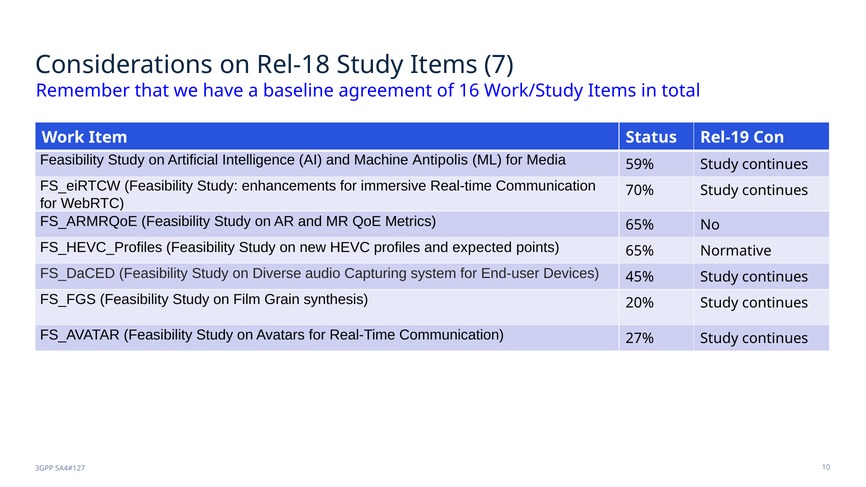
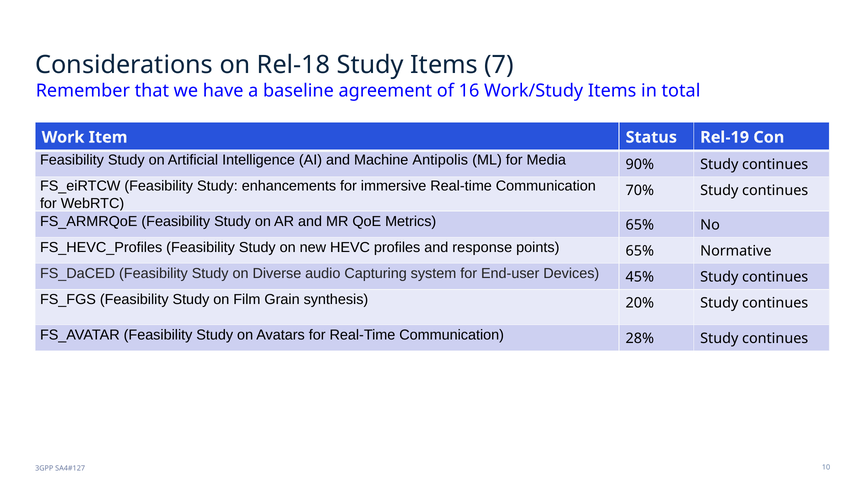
59%: 59% -> 90% (640, 165)
expected: expected -> response (482, 247)
27%: 27% -> 28% (640, 339)
